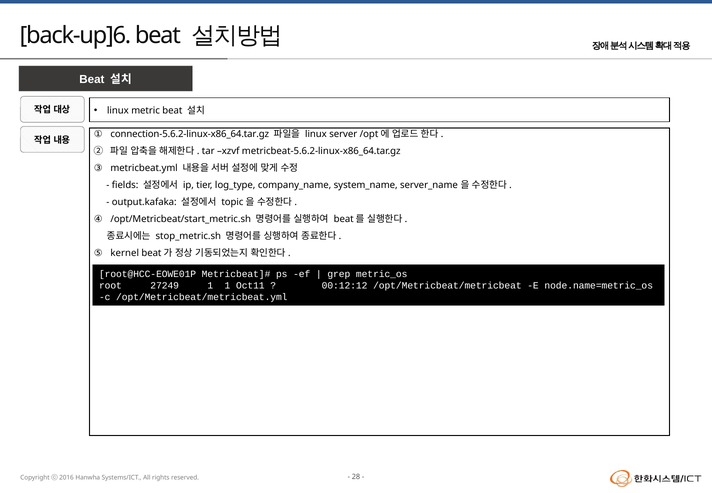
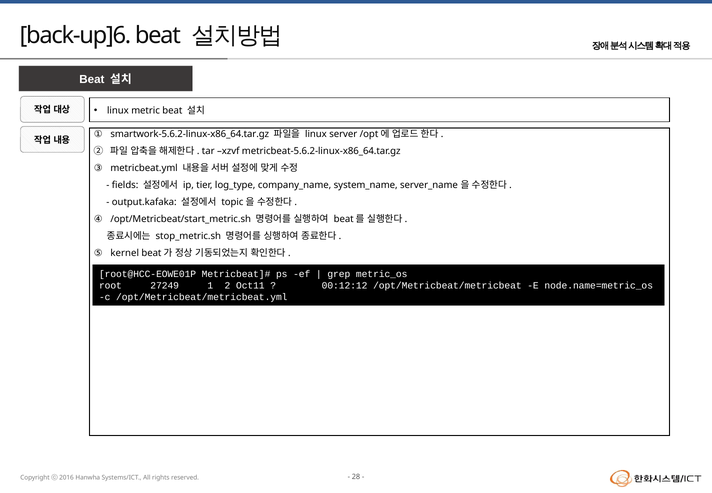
connection-5.6.2-linux-x86_64.tar.gz: connection-5.6.2-linux-x86_64.tar.gz -> smartwork-5.6.2-linux-x86_64.tar.gz (190, 134)
1 1: 1 -> 2 (227, 286)
